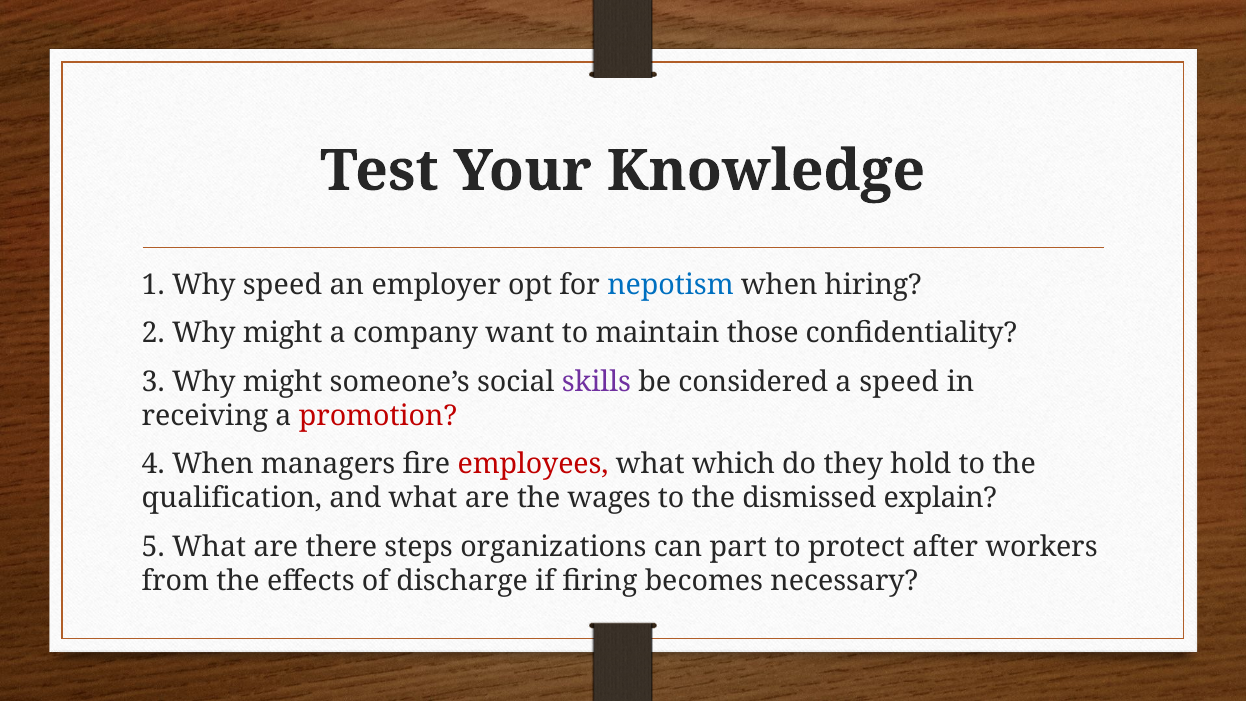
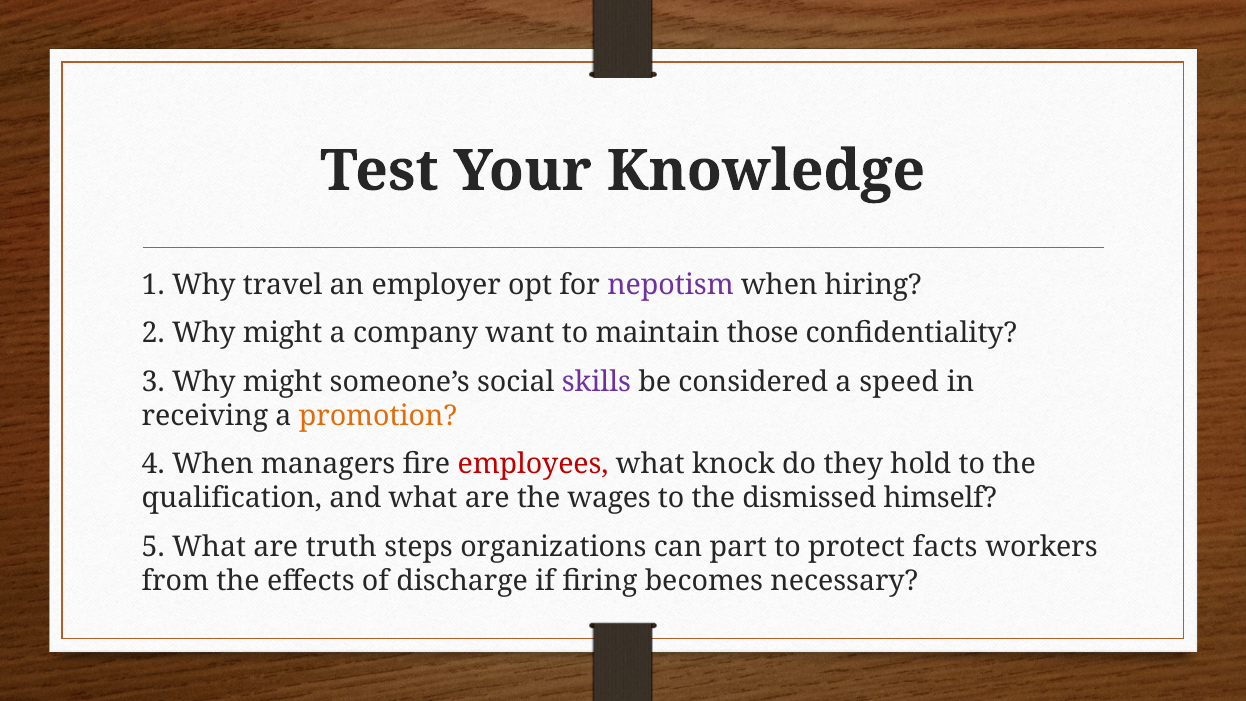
Why speed: speed -> travel (283, 285)
nepotism colour: blue -> purple (671, 285)
promotion colour: red -> orange (378, 416)
which: which -> knock (733, 464)
explain: explain -> himself (940, 498)
there: there -> truth (341, 547)
after: after -> facts (945, 547)
